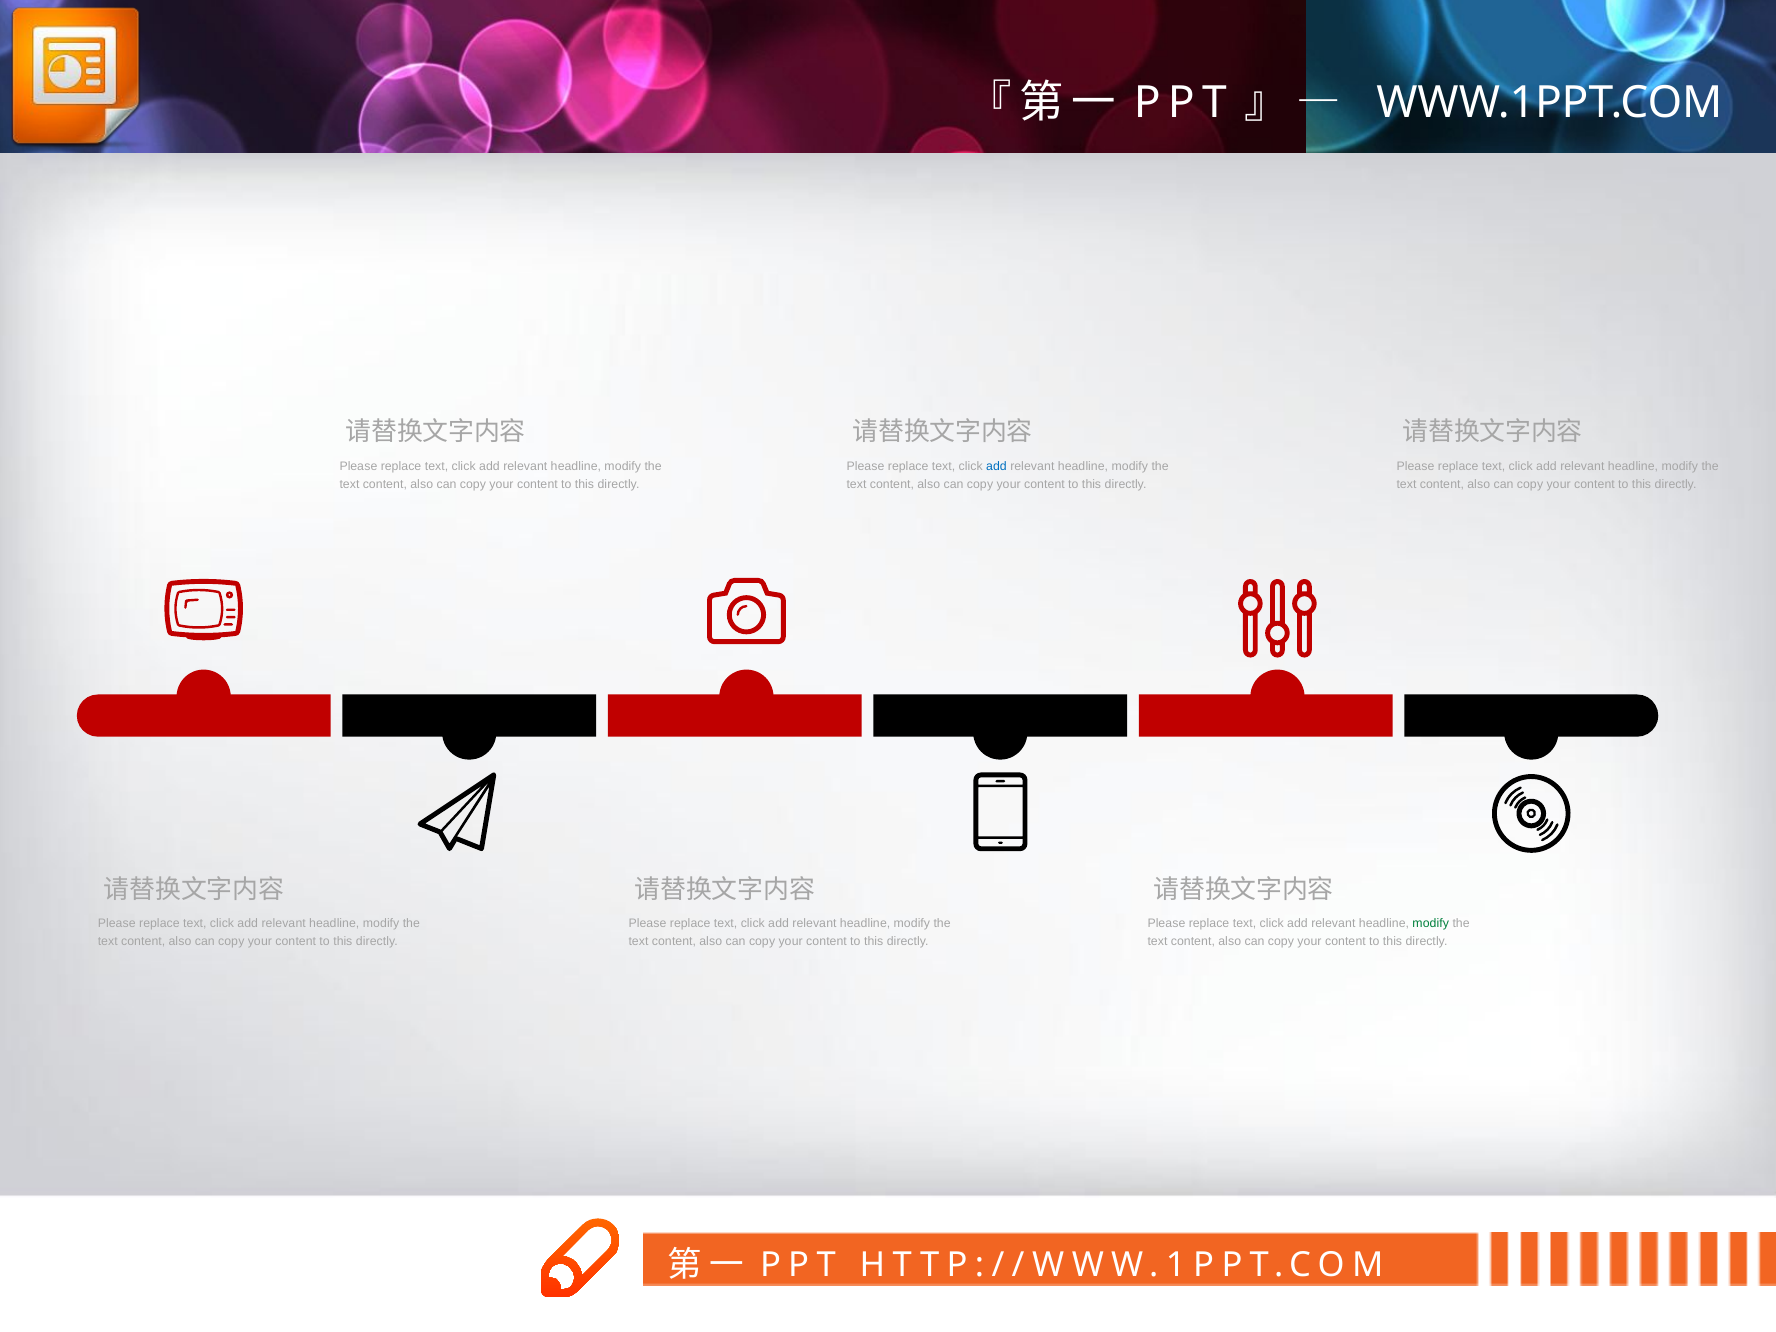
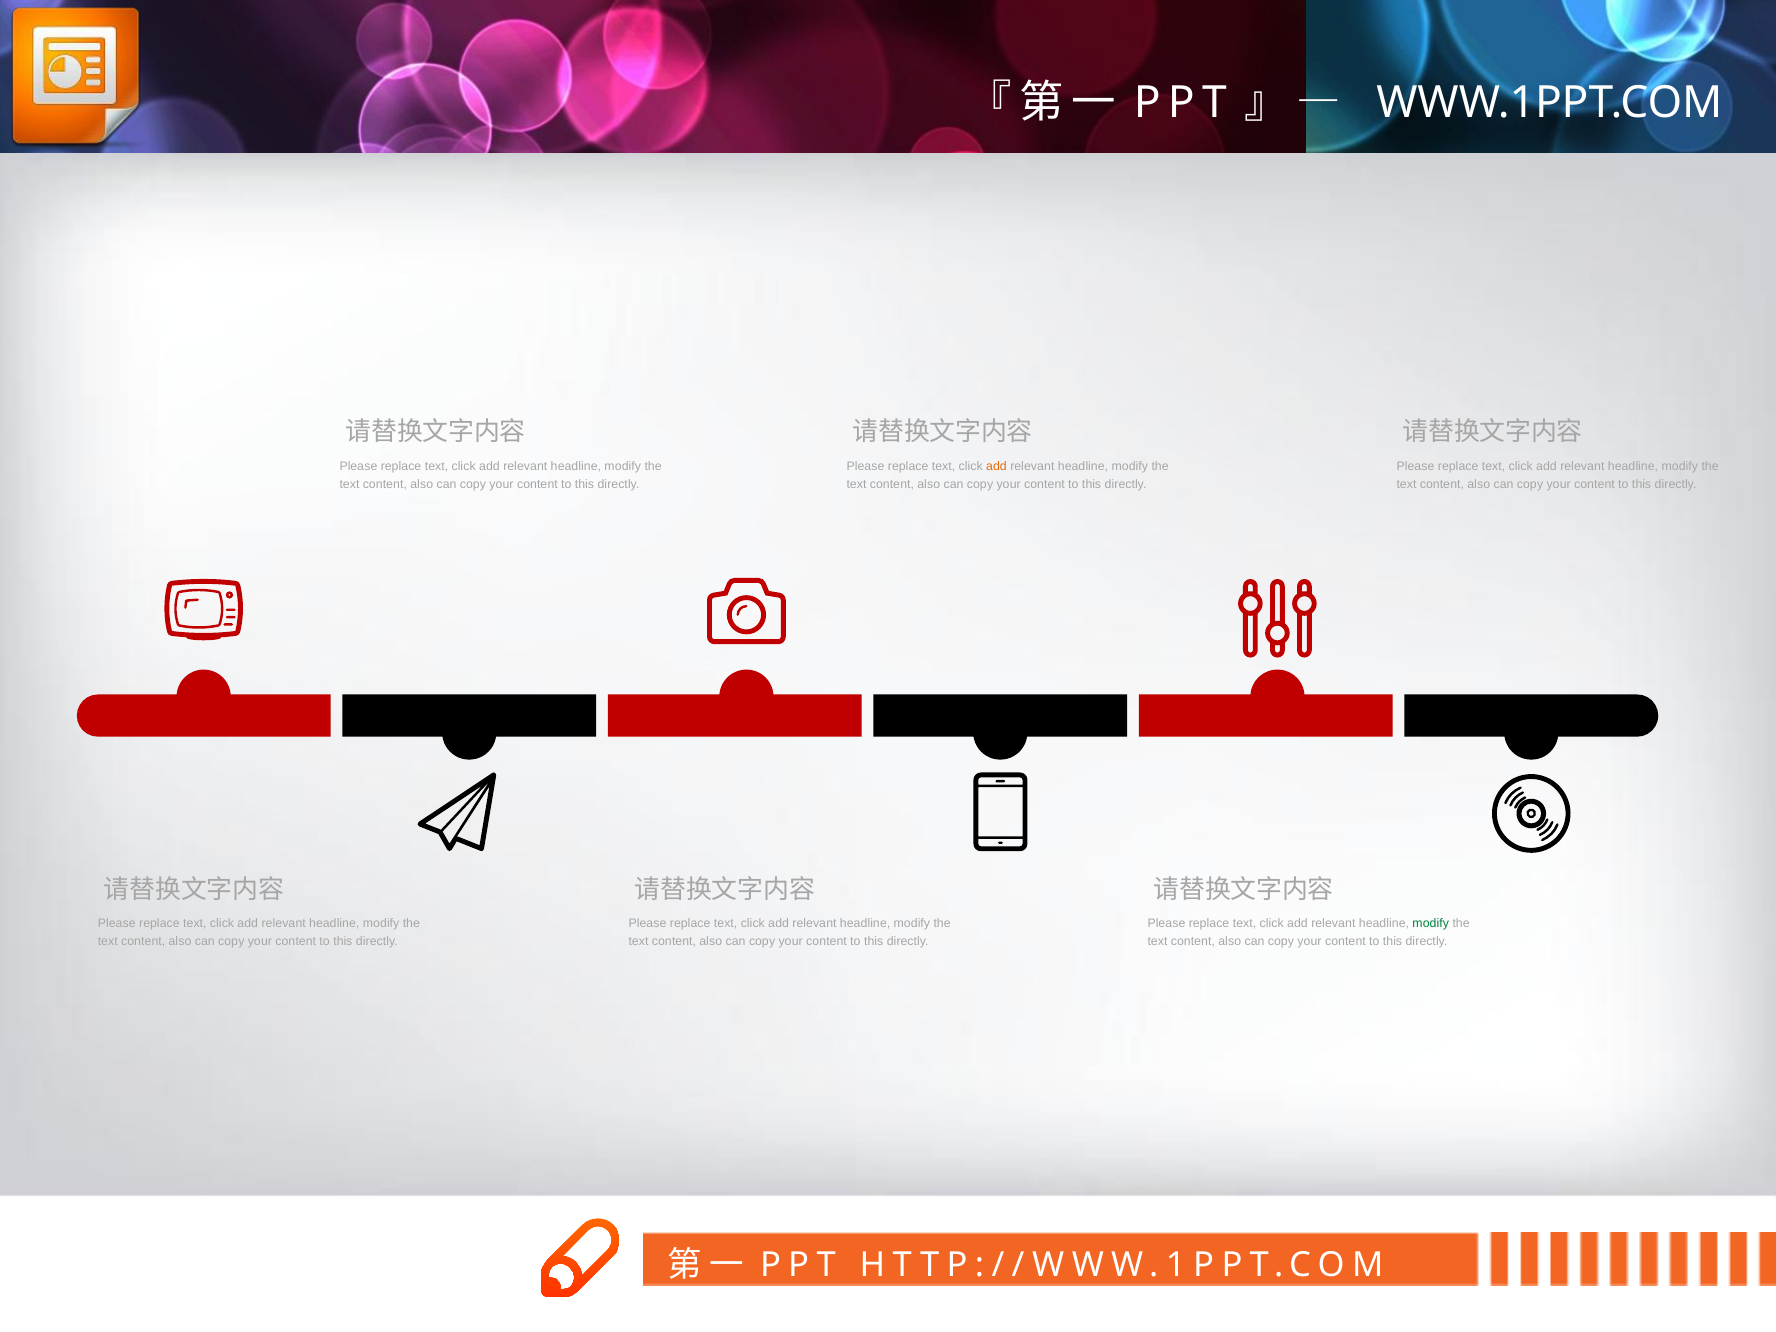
add colour: blue -> orange (996, 466)
